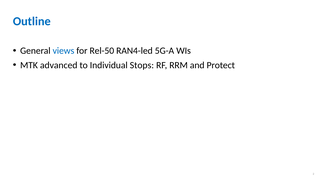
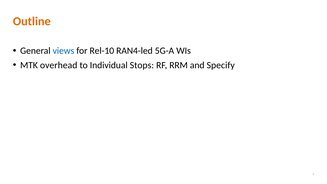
Outline colour: blue -> orange (32, 21)
Rel-50: Rel-50 -> Rel-10 (102, 51)
advanced: advanced -> overhead (59, 65)
Protect: Protect -> Specify (221, 65)
